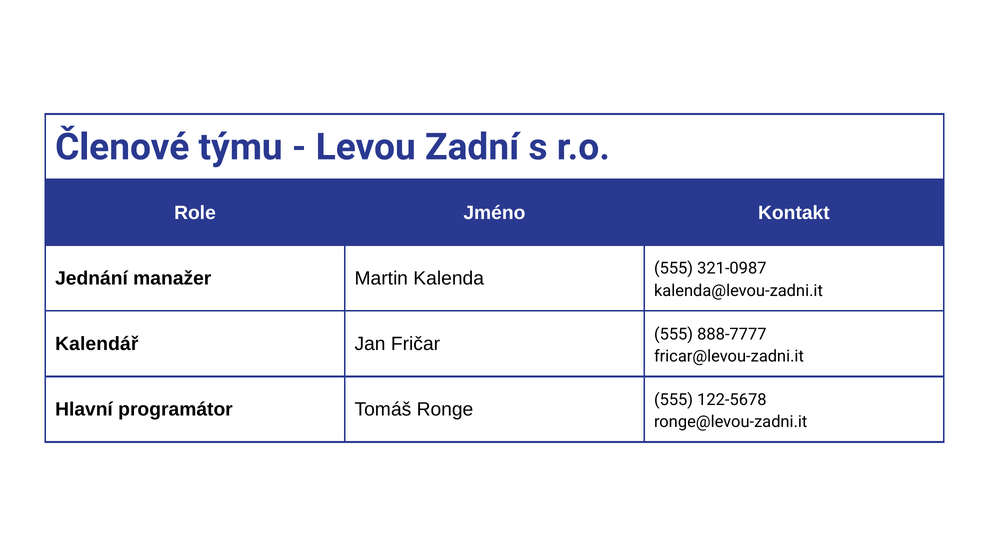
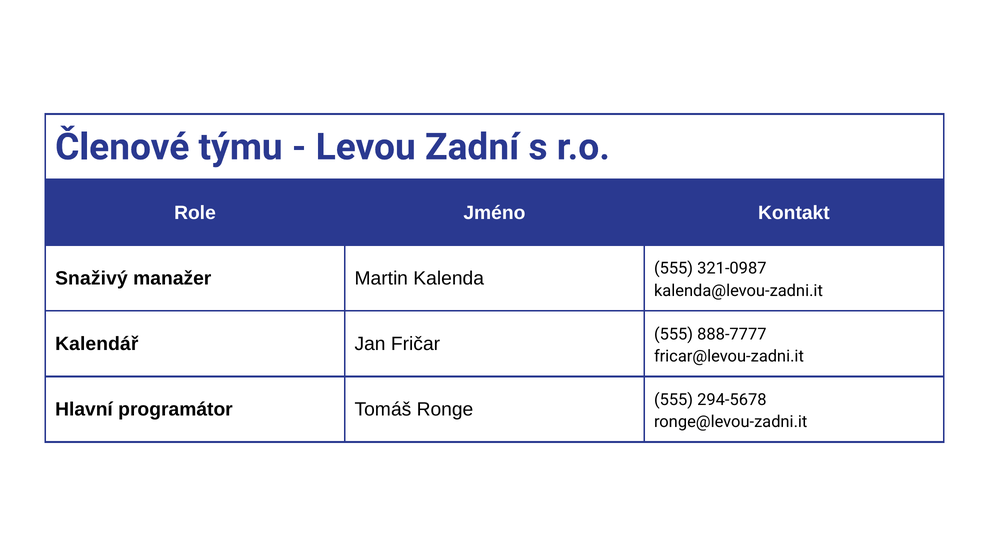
Jednání: Jednání -> Snaživý (91, 278)
122-5678: 122-5678 -> 294-5678 (732, 400)
